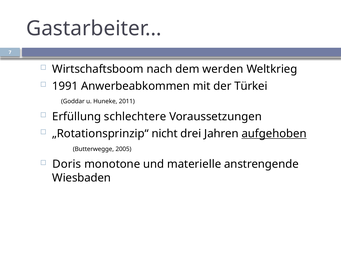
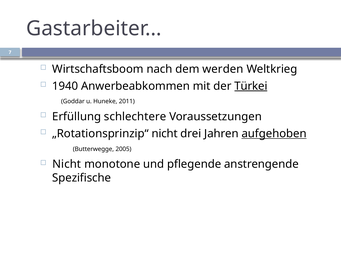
1991: 1991 -> 1940 (65, 86)
Türkei underline: none -> present (251, 86)
Doris: Doris -> Nicht (67, 164)
materielle: materielle -> pflegende (194, 164)
Wiesbaden: Wiesbaden -> Spezifische (82, 178)
